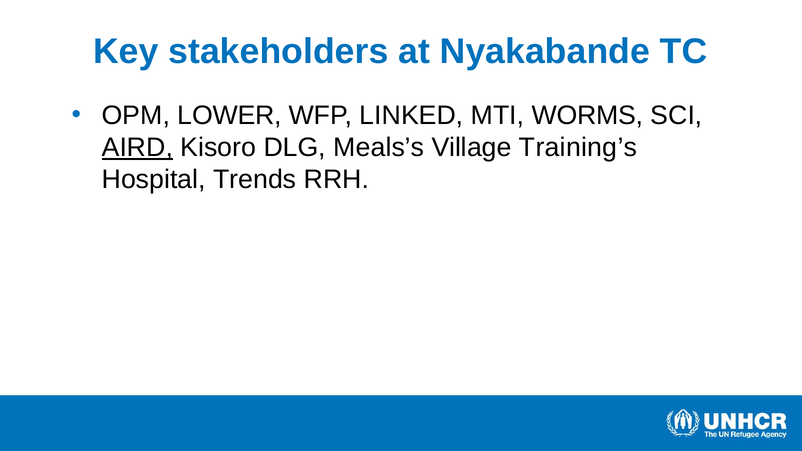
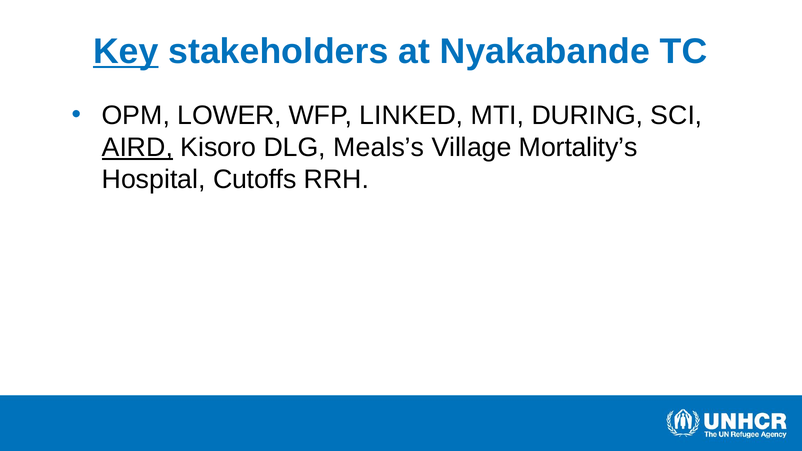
Key underline: none -> present (126, 52)
WORMS: WORMS -> DURING (587, 115)
Training’s: Training’s -> Mortality’s (578, 148)
Trends: Trends -> Cutoffs (255, 180)
